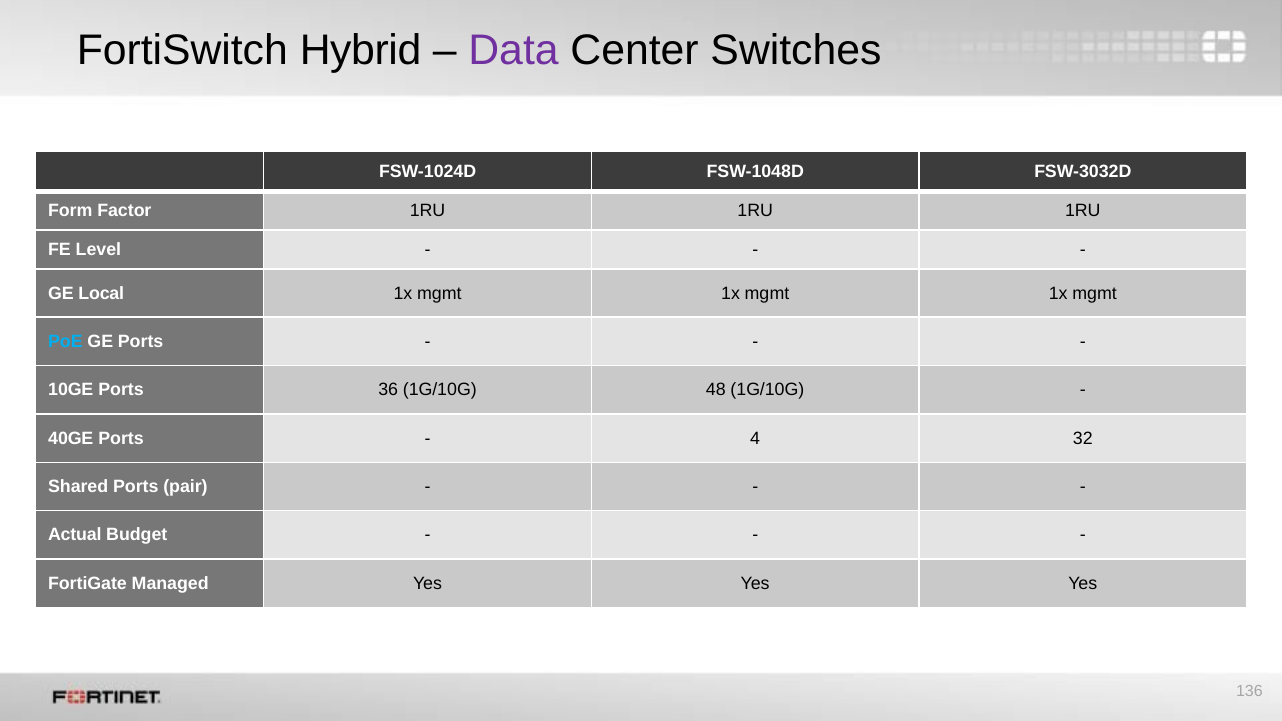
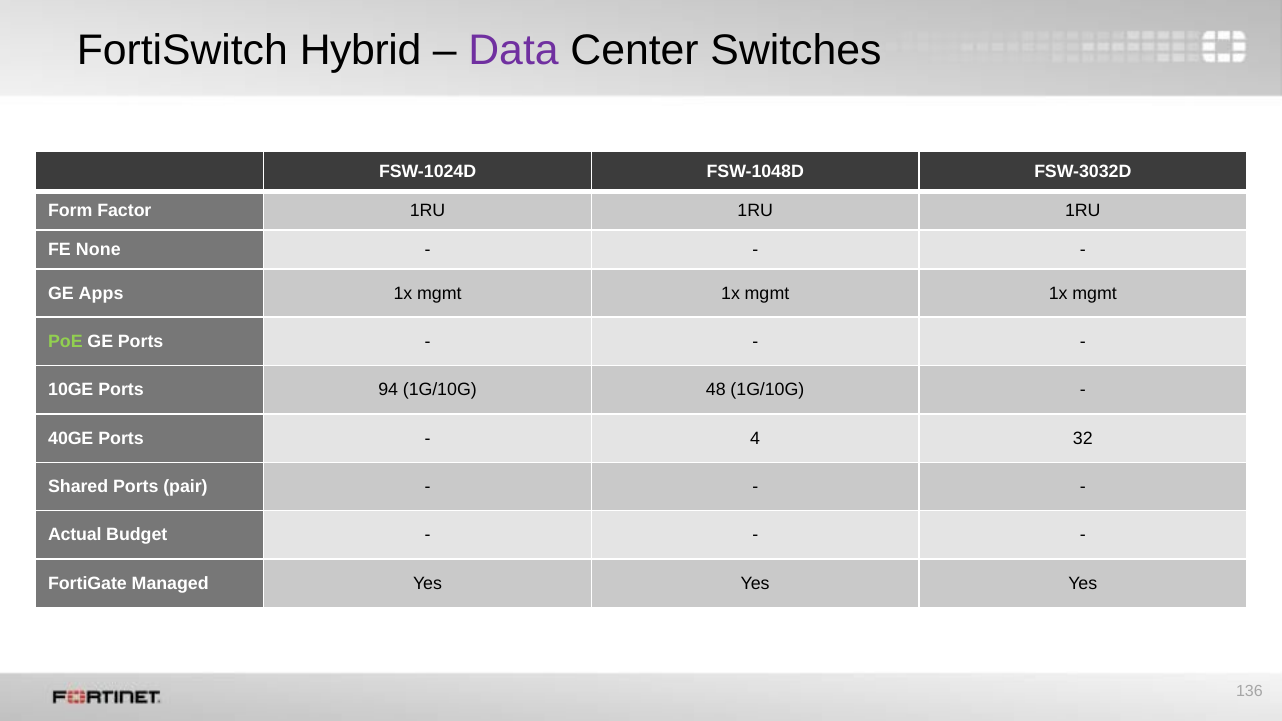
Level: Level -> None (98, 250)
Local: Local -> Apps (101, 293)
PoE colour: light blue -> light green (65, 342)
36: 36 -> 94 (388, 390)
